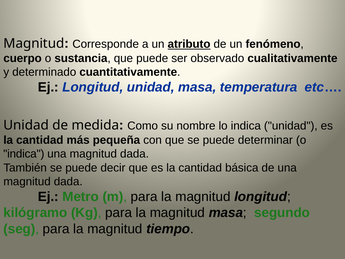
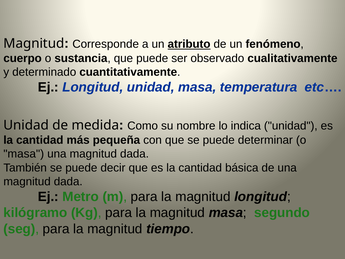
indica: indica -> masa (24, 154)
